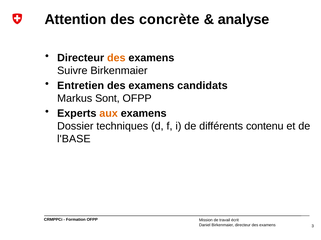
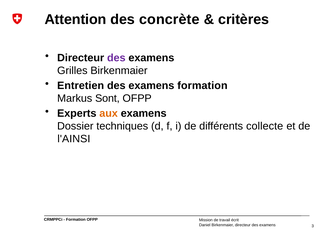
analyse: analyse -> critères (244, 19)
des colour: orange -> purple (116, 58)
Suivre: Suivre -> Grilles (72, 71)
examens candidats: candidats -> formation (202, 86)
contenu: contenu -> collecte (265, 127)
l'BASE: l'BASE -> l'AINSI (74, 139)
